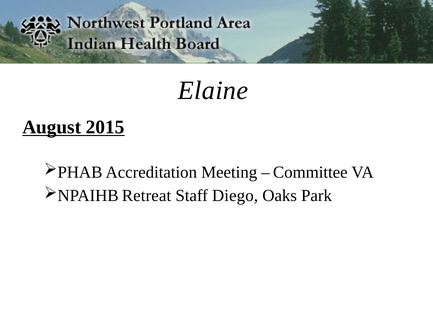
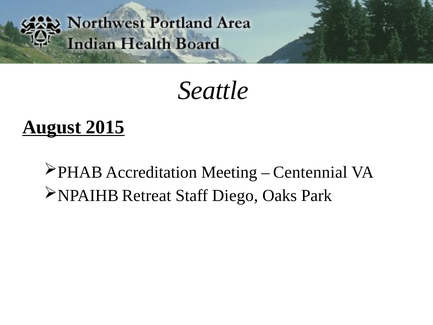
Elaine: Elaine -> Seattle (213, 90)
Committee: Committee -> Centennial (310, 172)
